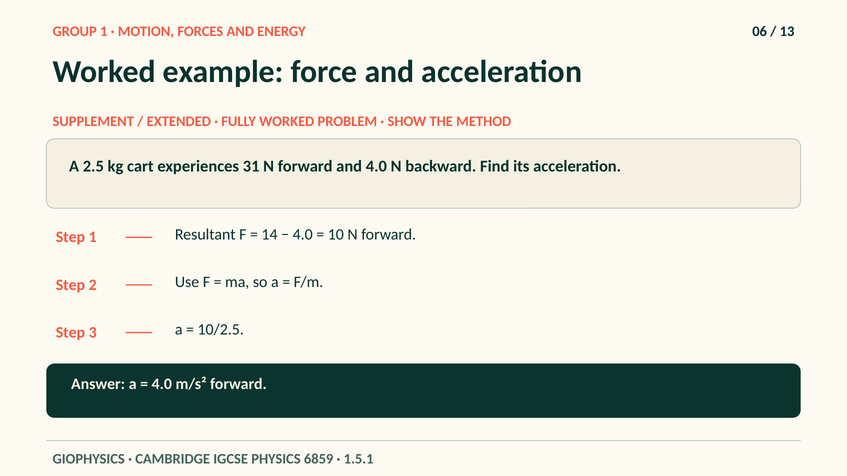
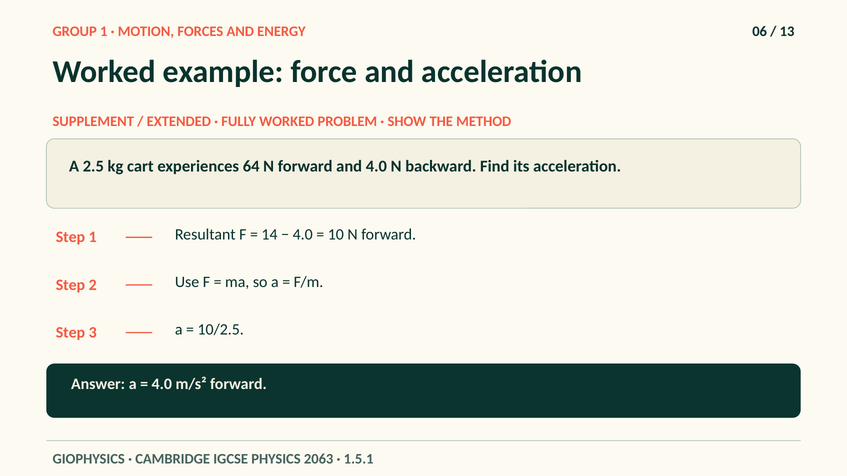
31: 31 -> 64 (251, 166)
6859: 6859 -> 2063 (319, 460)
